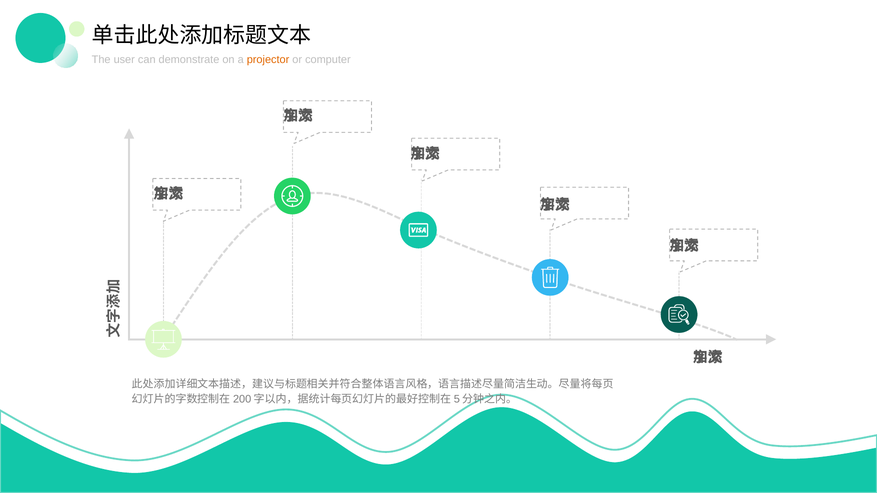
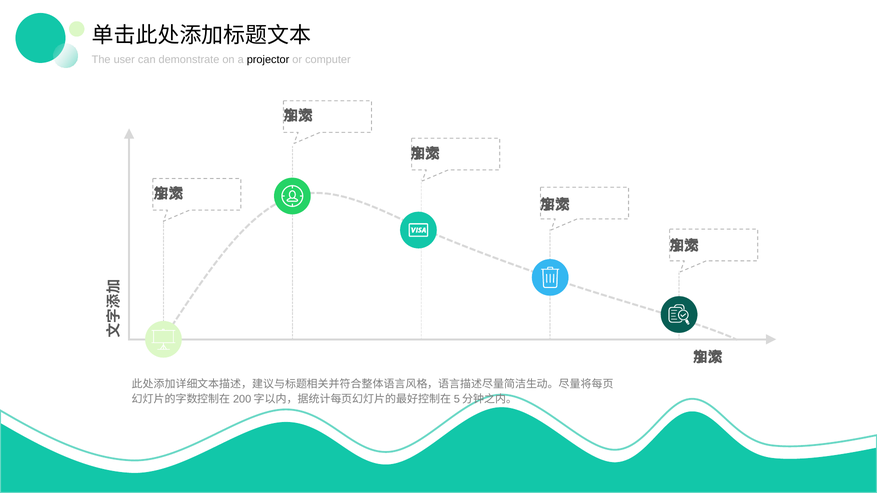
projector colour: orange -> black (268, 60)
